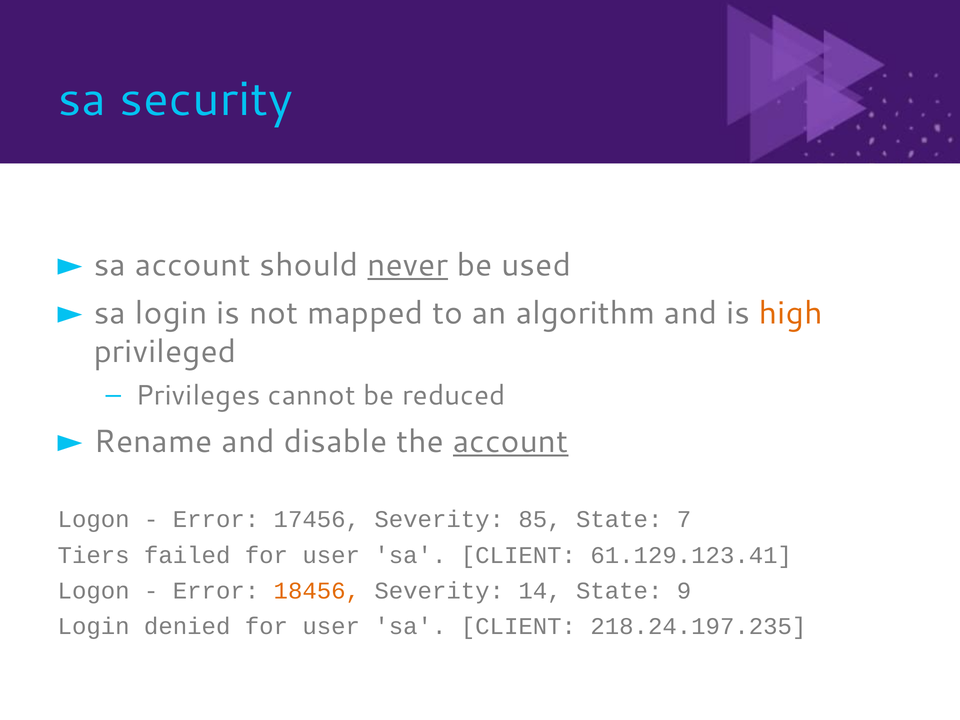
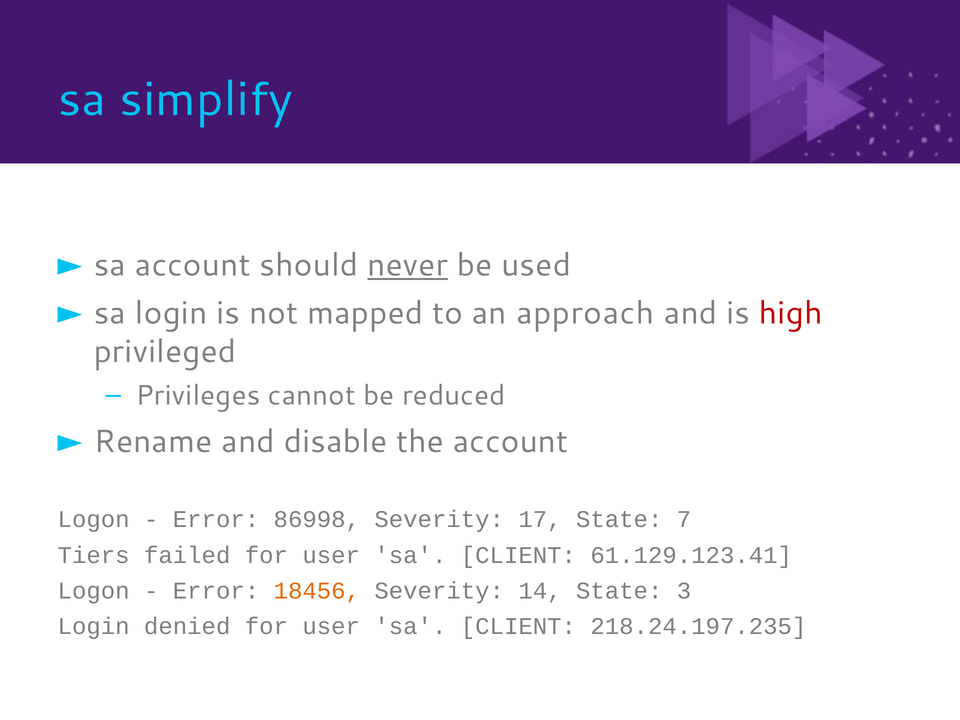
security: security -> simplify (206, 99)
algorithm: algorithm -> approach (585, 313)
high colour: orange -> red (791, 313)
account underline: present -> none (511, 442)
17456: 17456 -> 86998 (317, 519)
85: 85 -> 17 (540, 519)
9: 9 -> 3 (684, 591)
